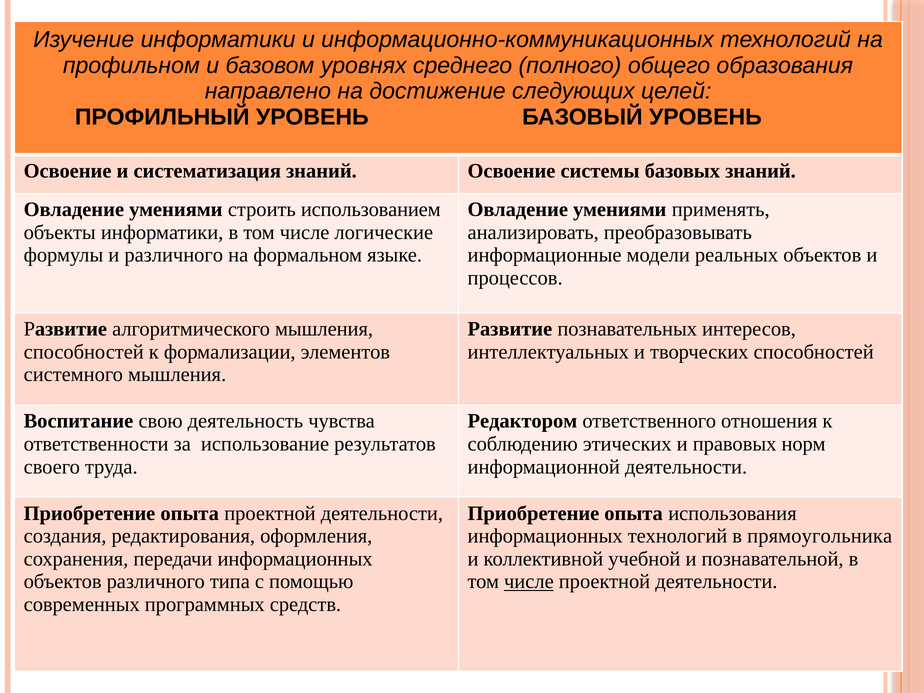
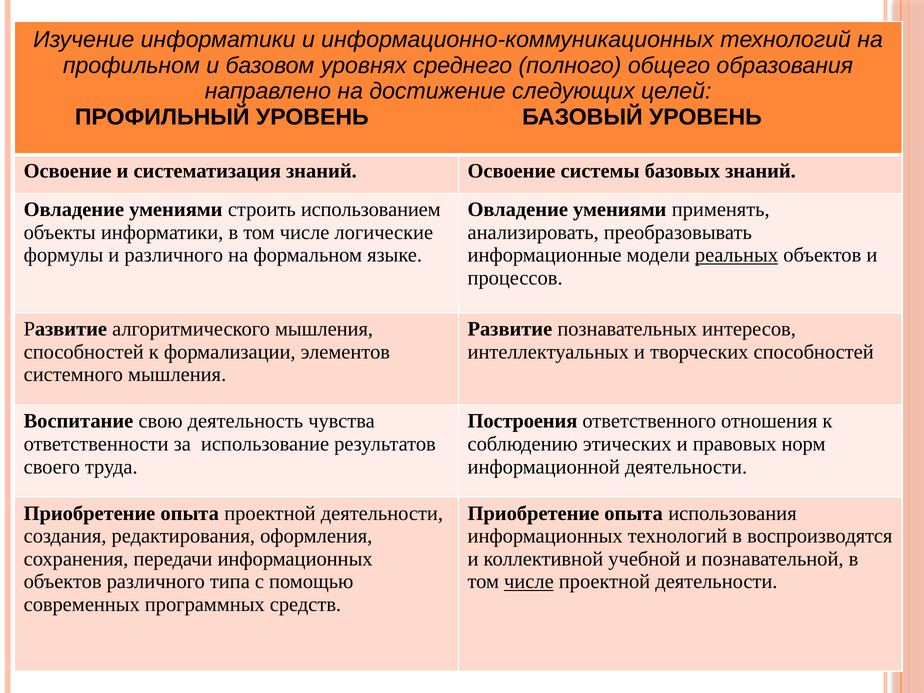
реальных underline: none -> present (737, 255)
Редактором: Редактором -> Построения (522, 421)
прямоугольника: прямоугольника -> воспроизводятся (820, 536)
